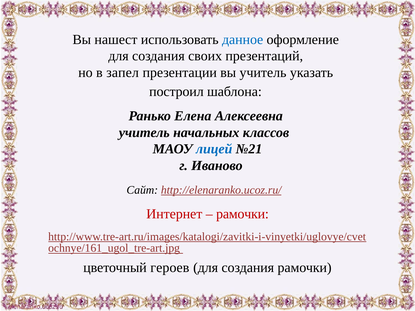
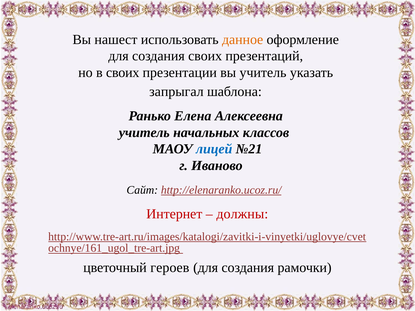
данное colour: blue -> orange (243, 40)
в запел: запел -> своих (123, 73)
построил: построил -> запрыгал (176, 92)
рамочки: рамочки -> должны (242, 214)
